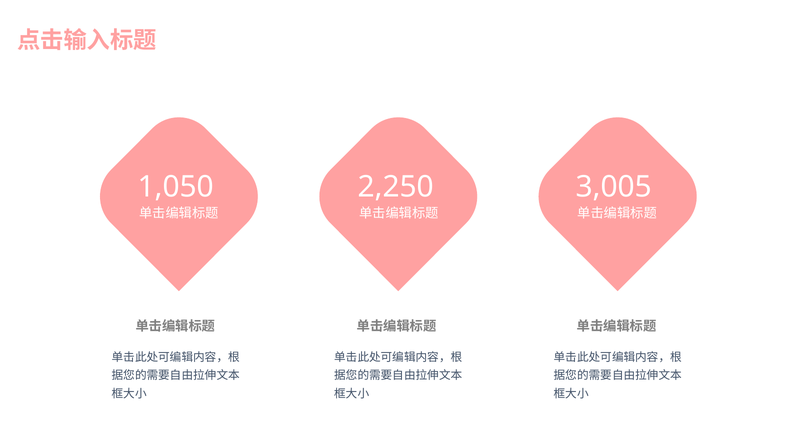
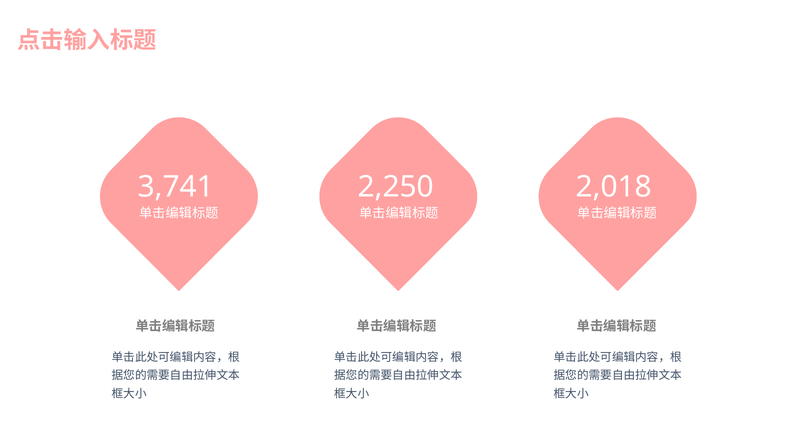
1,050: 1,050 -> 3,741 (176, 187)
3,005: 3,005 -> 2,018 (614, 187)
